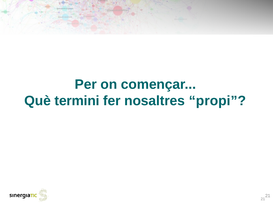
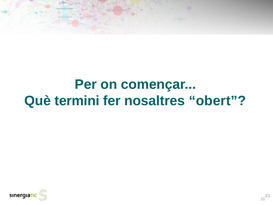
propi: propi -> obert (217, 101)
